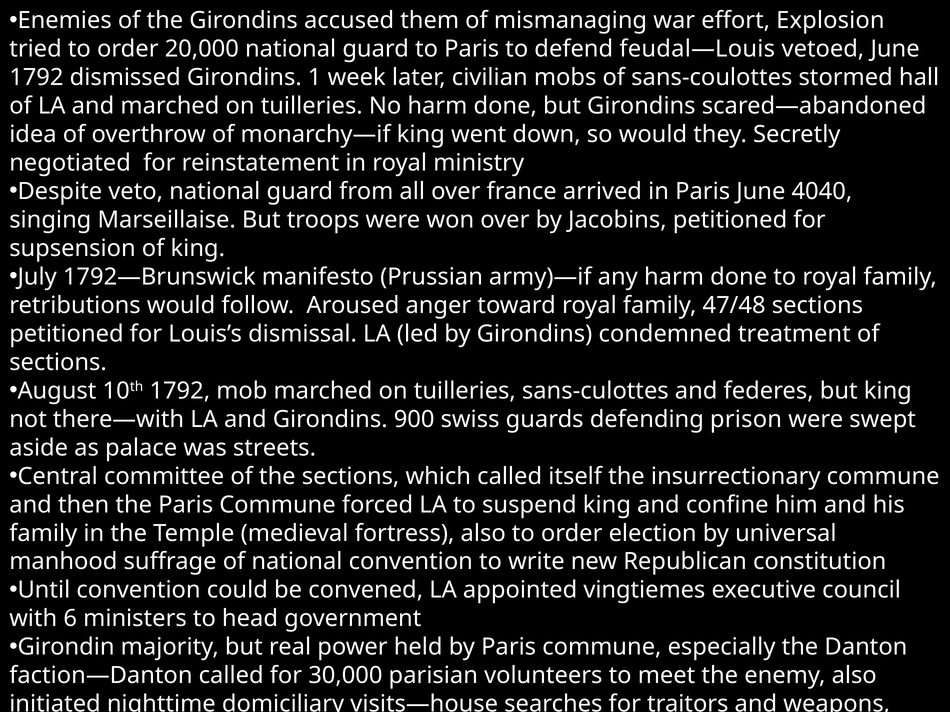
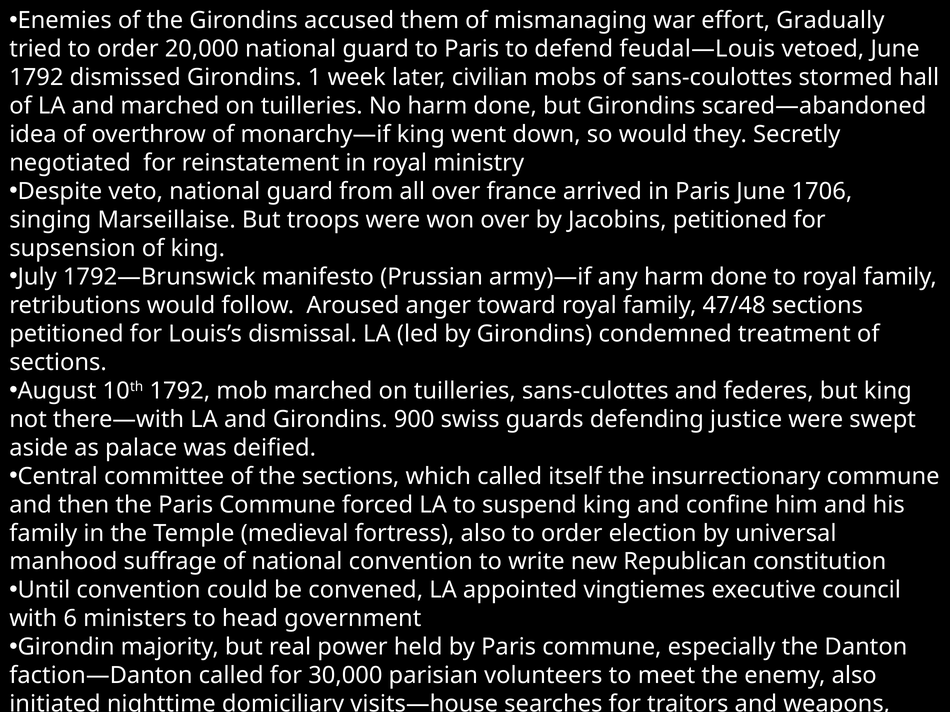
Explosion: Explosion -> Gradually (830, 21)
4040: 4040 -> 1706 (822, 192)
prison: prison -> justice (746, 420)
streets: streets -> deified (274, 448)
